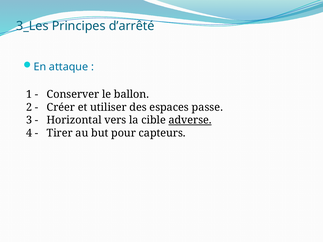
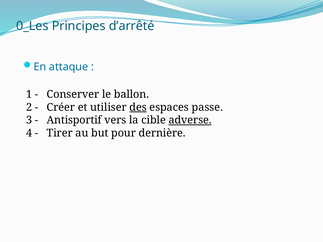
3_Les: 3_Les -> 0_Les (32, 26)
des underline: none -> present (138, 107)
Horizontal: Horizontal -> Antisportif (74, 120)
capteurs: capteurs -> dernière (162, 133)
